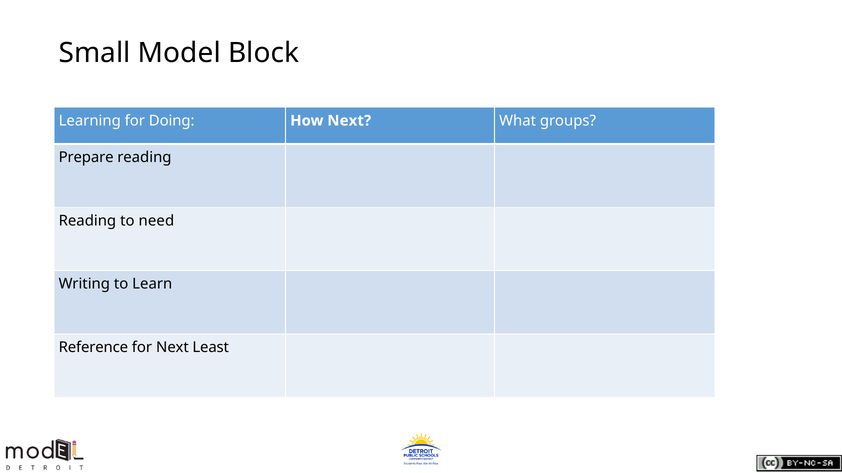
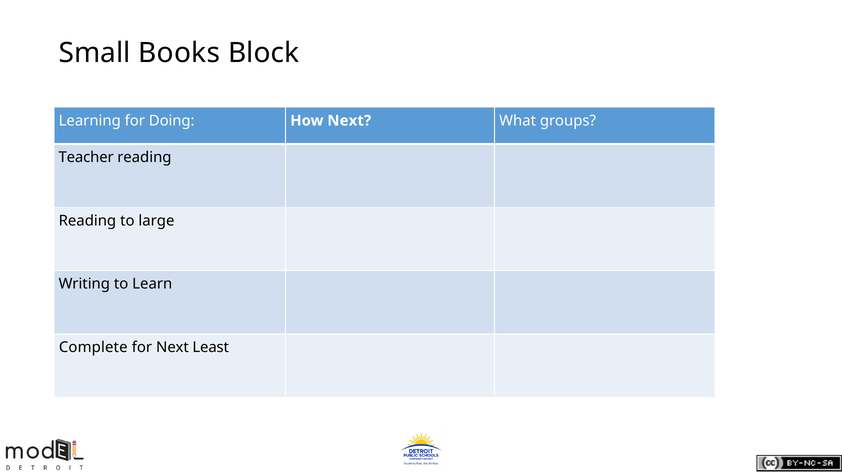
Model: Model -> Books (179, 53)
Prepare: Prepare -> Teacher (86, 158)
need: need -> large (156, 221)
Reference: Reference -> Complete (93, 348)
